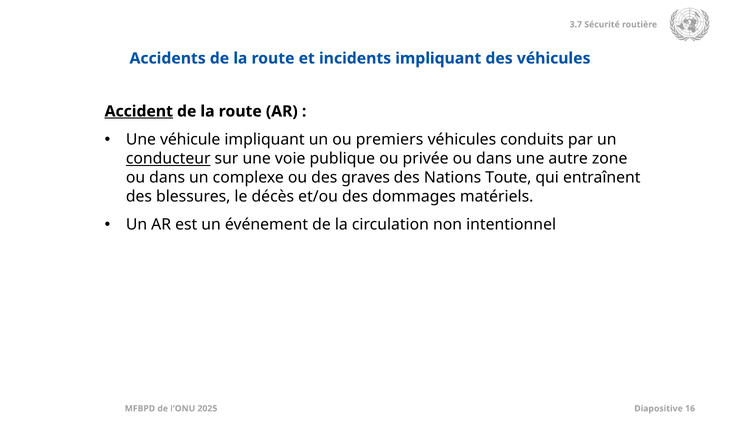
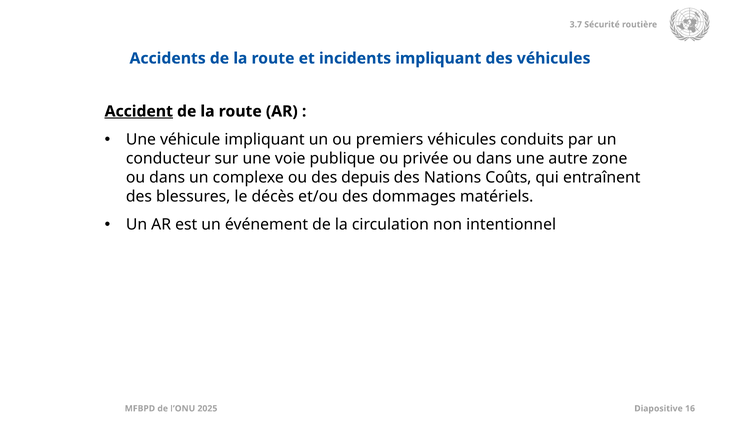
conducteur underline: present -> none (168, 158)
graves: graves -> depuis (366, 177)
Toute: Toute -> Coûts (508, 177)
